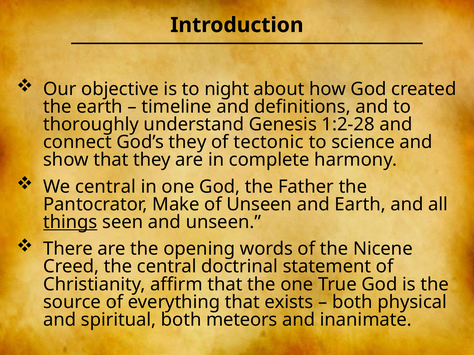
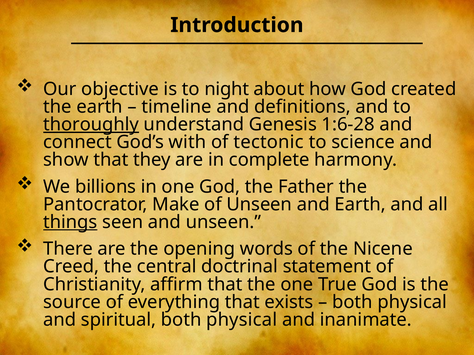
thoroughly underline: none -> present (91, 125)
1:2-28: 1:2-28 -> 1:6-28 (348, 125)
God’s they: they -> with (187, 142)
We central: central -> billions (106, 187)
spiritual both meteors: meteors -> physical (242, 320)
